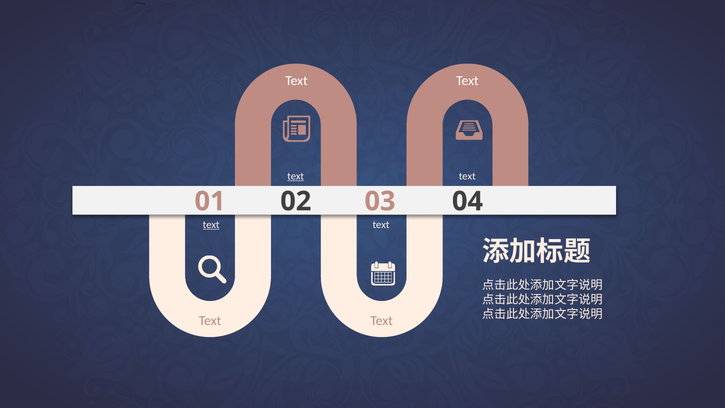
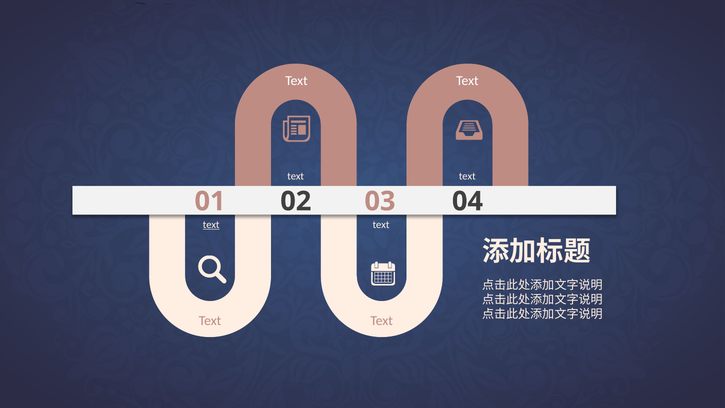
text underline: present -> none (296, 176)
